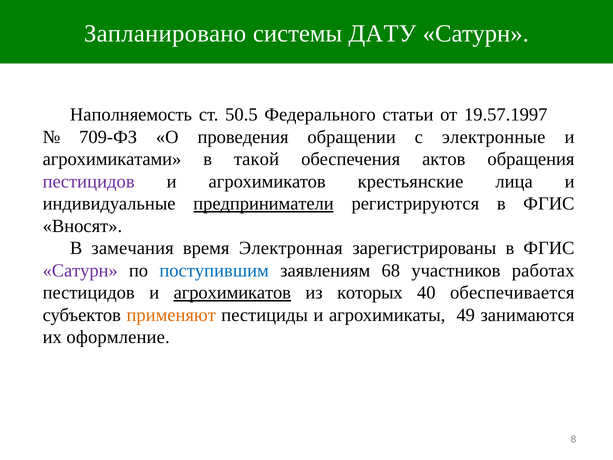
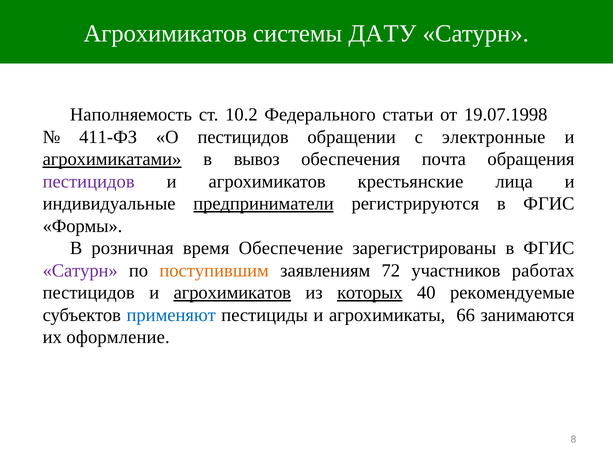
Запланировано: Запланировано -> Агрохимикатов (165, 33)
50.5: 50.5 -> 10.2 (241, 115)
19.57.1997: 19.57.1997 -> 19.07.1998 (506, 115)
709-ФЗ: 709-ФЗ -> 411-ФЗ (108, 137)
О проведения: проведения -> пестицидов (243, 137)
агрохимикатами underline: none -> present (112, 159)
такой: такой -> вывоз (257, 159)
актов: актов -> почта (444, 159)
Вносят: Вносят -> Формы (82, 226)
замечания: замечания -> розничная (133, 248)
Электронная: Электронная -> Обеспечение (291, 248)
поступившим colour: blue -> orange (214, 270)
68: 68 -> 72 (391, 270)
которых underline: none -> present (370, 293)
обеспечивается: обеспечивается -> рекомендуемые (512, 293)
применяют colour: orange -> blue (171, 315)
49: 49 -> 66 (466, 315)
